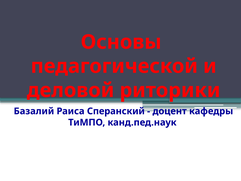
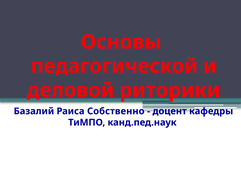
Сперанский: Сперанский -> Собственно (116, 111)
